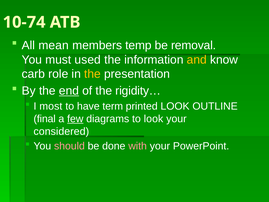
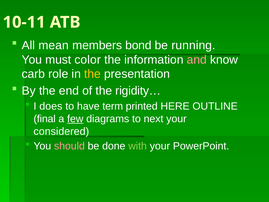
10-74: 10-74 -> 10-11 (24, 22)
temp: temp -> bond (138, 45)
removal: removal -> running (193, 45)
used: used -> color (88, 60)
and colour: yellow -> pink (197, 60)
end underline: present -> none (69, 91)
most: most -> does (51, 106)
printed LOOK: LOOK -> HERE (175, 106)
to look: look -> next (154, 119)
with colour: pink -> light green (138, 146)
